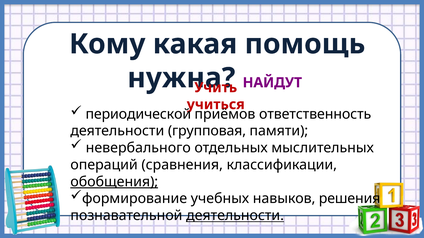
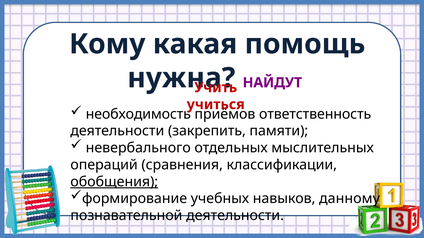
периодической: периодической -> необходимость (138, 114)
групповая: групповая -> закрепить (207, 131)
решения: решения -> данному (349, 199)
деятельности underline: present -> none (235, 216)
